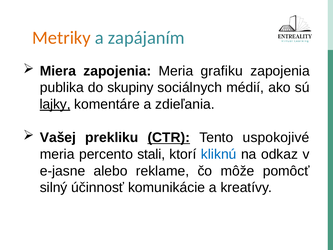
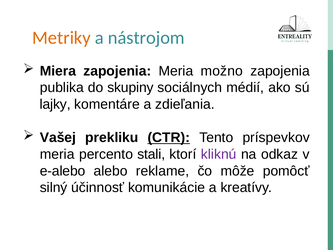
zapájaním: zapájaním -> nástrojom (146, 38)
grafiku: grafiku -> možno (222, 71)
lajky underline: present -> none (55, 104)
uspokojivé: uspokojivé -> príspevkov (276, 137)
kliknú colour: blue -> purple (219, 154)
e-jasne: e-jasne -> e-alebo (63, 171)
